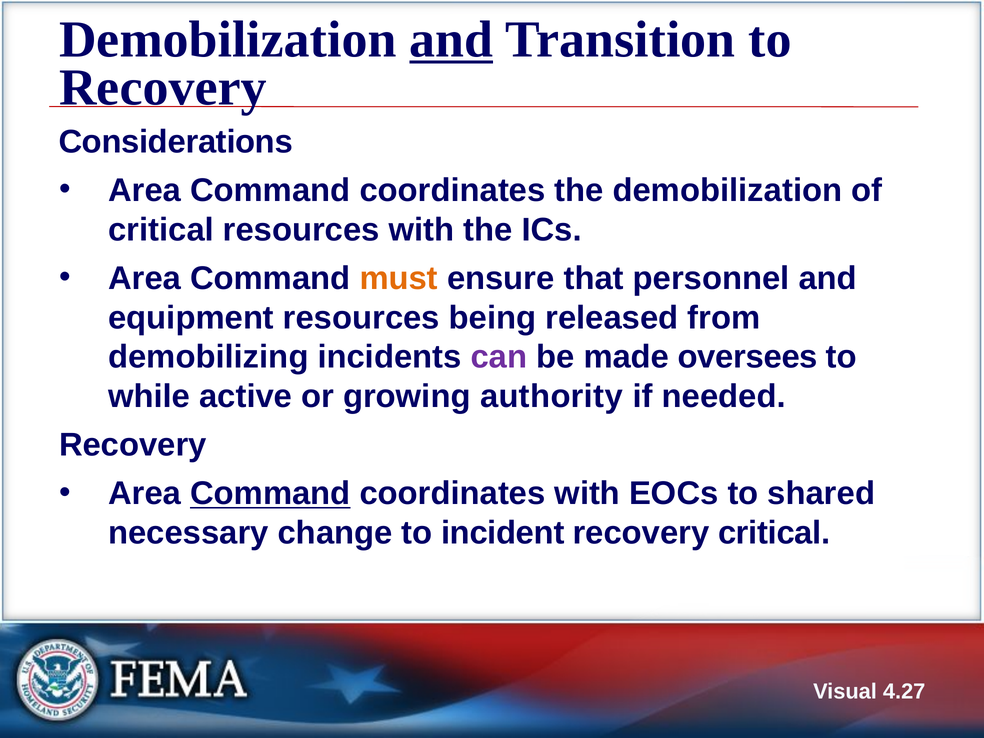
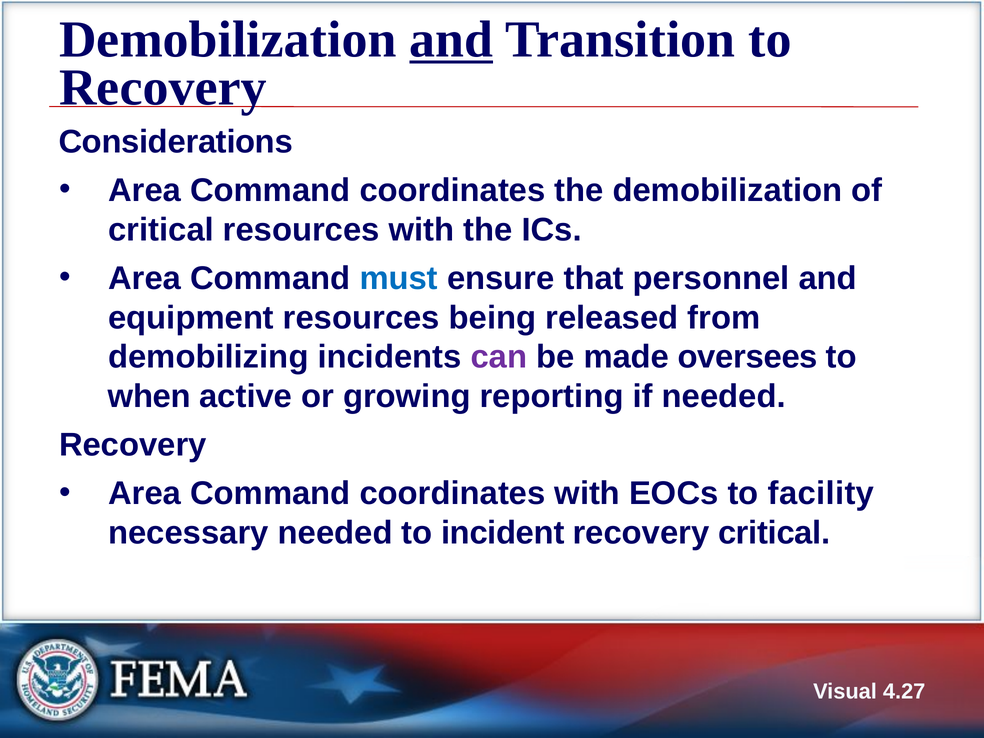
must colour: orange -> blue (399, 278)
while: while -> when (149, 396)
authority: authority -> reporting (552, 396)
Command underline: present -> none (270, 494)
shared: shared -> facility (821, 494)
necessary change: change -> needed (335, 533)
